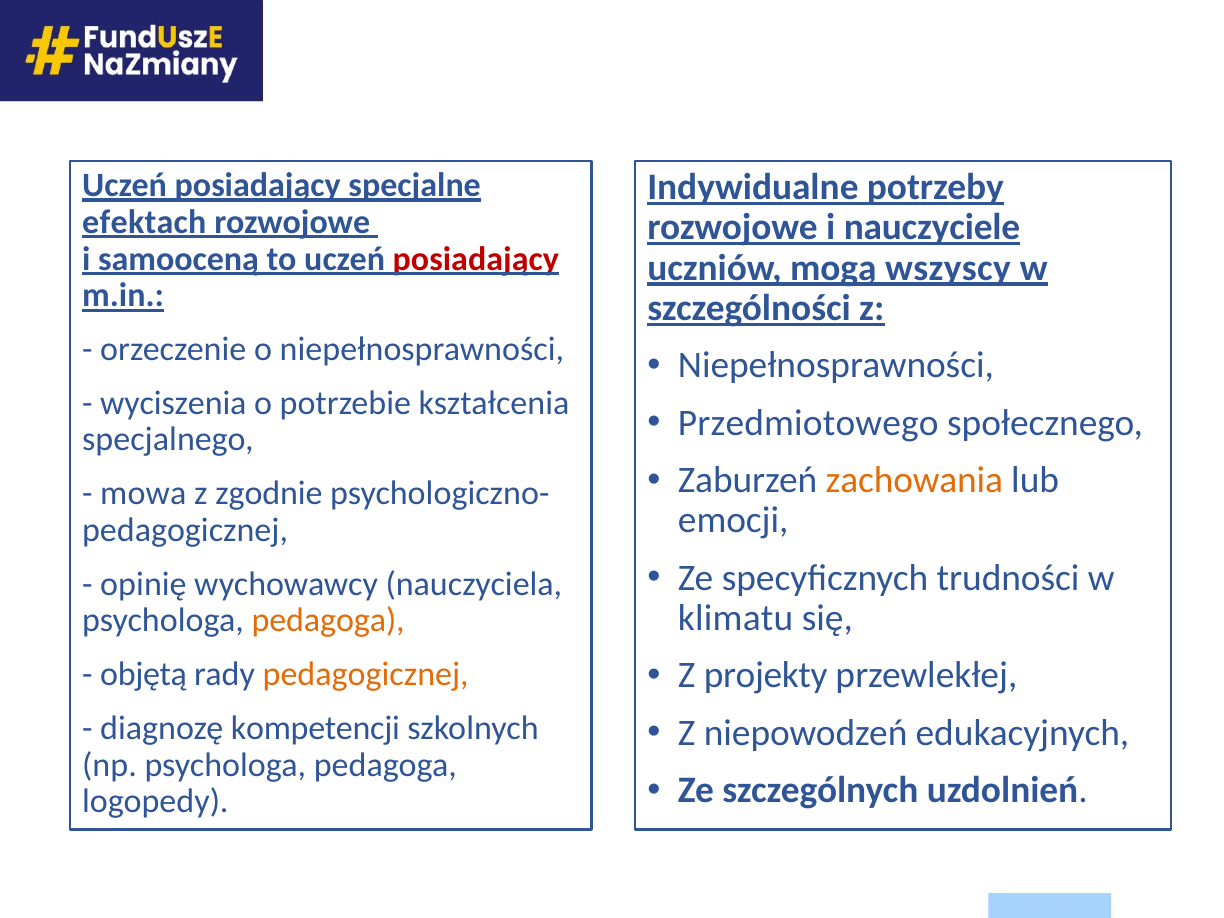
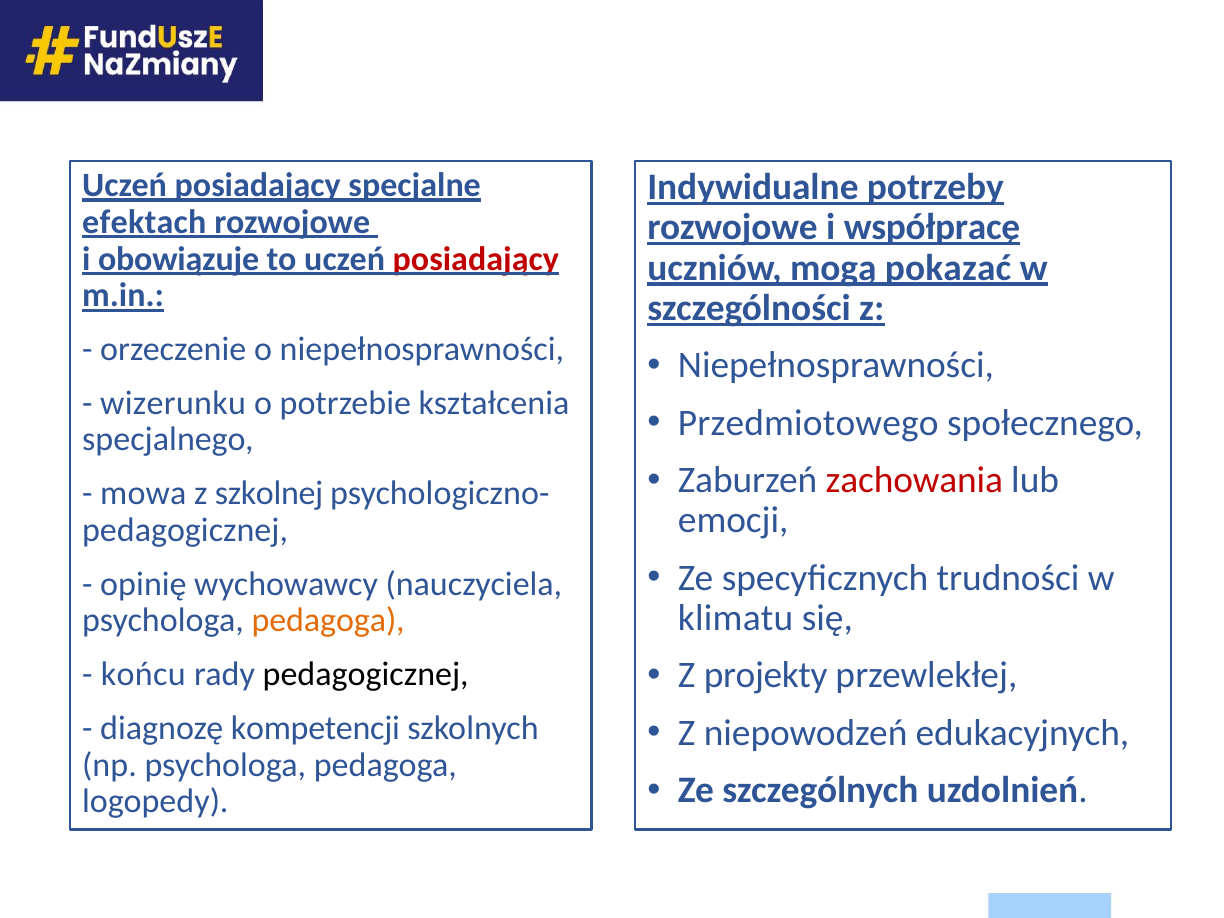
nauczyciele: nauczyciele -> współpracę (932, 228)
samooceną: samooceną -> obowiązuje (179, 259)
wszyscy: wszyscy -> pokazać (948, 268)
wyciszenia: wyciszenia -> wizerunku (173, 403)
zachowania colour: orange -> red (914, 480)
zgodnie: zgodnie -> szkolnej (269, 494)
objętą: objętą -> końcu (143, 674)
pedagogicznej colour: orange -> black (366, 674)
